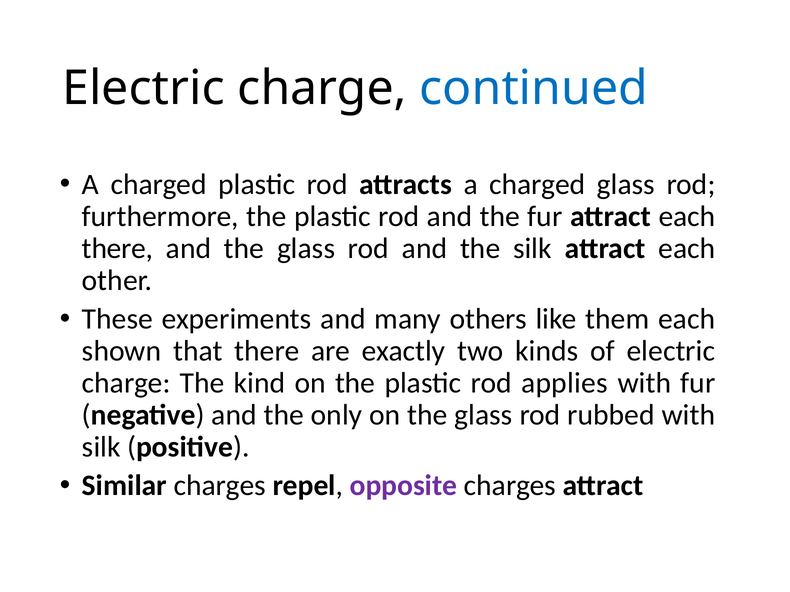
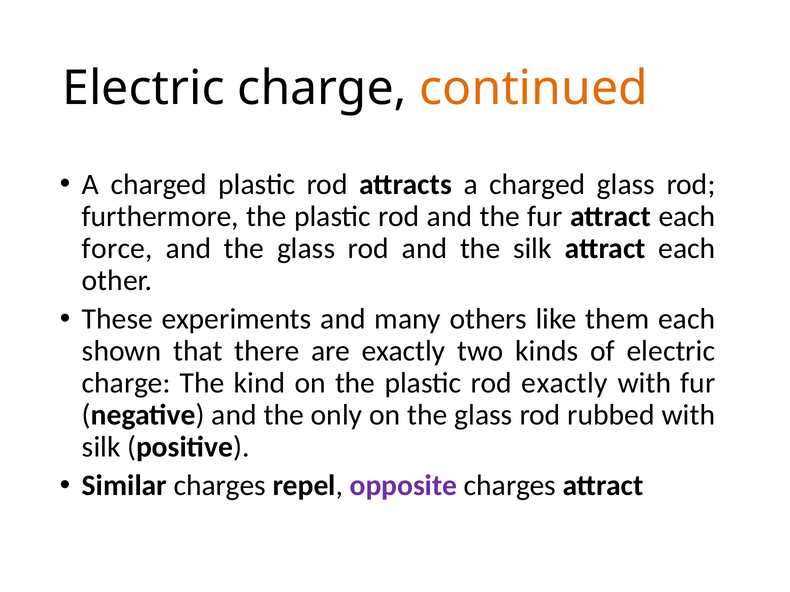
continued colour: blue -> orange (534, 88)
there: there -> force (117, 248)
rod applies: applies -> exactly (565, 383)
